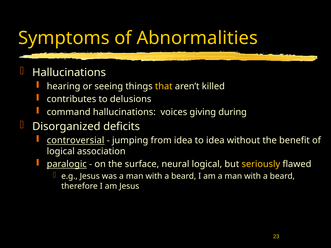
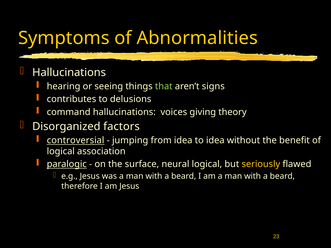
that colour: yellow -> light green (164, 86)
killed: killed -> signs (213, 86)
during: during -> theory (233, 112)
deficits: deficits -> factors (122, 127)
